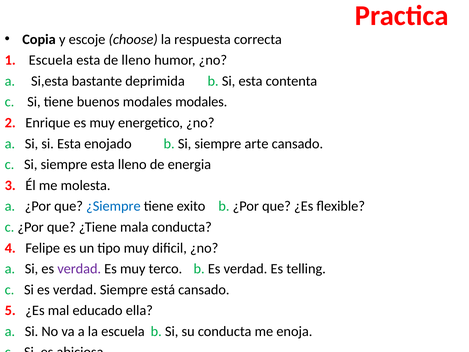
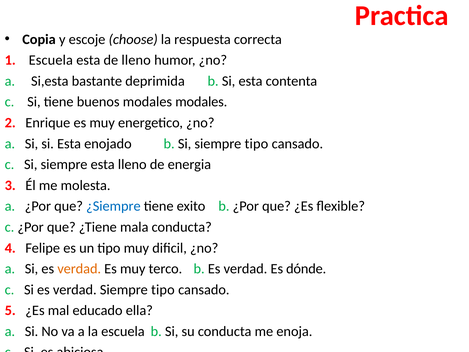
Si siempre arte: arte -> tipo (256, 144)
verdad colour: purple -> orange (79, 269)
telling: telling -> dónde (306, 269)
verdad Siempre está: está -> tipo (163, 289)
